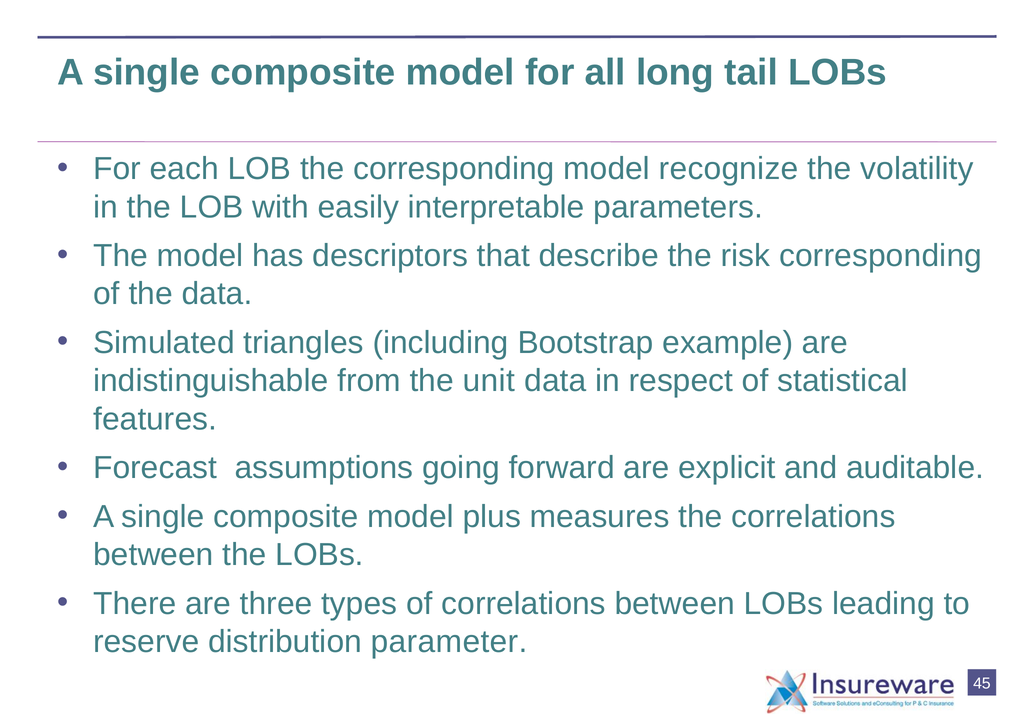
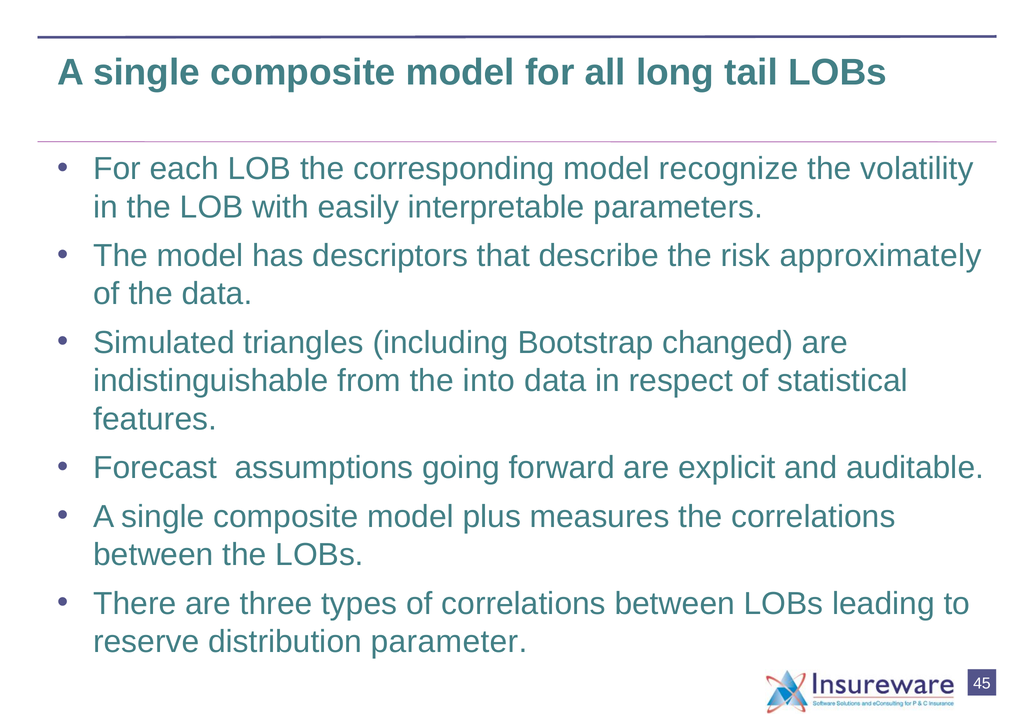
risk corresponding: corresponding -> approximately (880, 256)
example: example -> changed (728, 343)
unit: unit -> into (489, 381)
